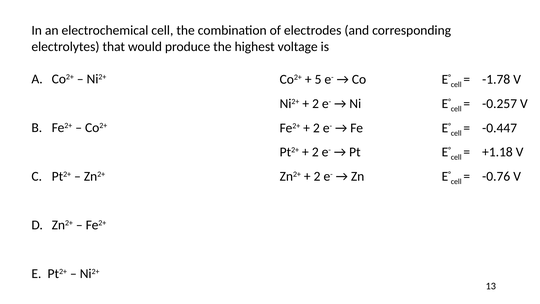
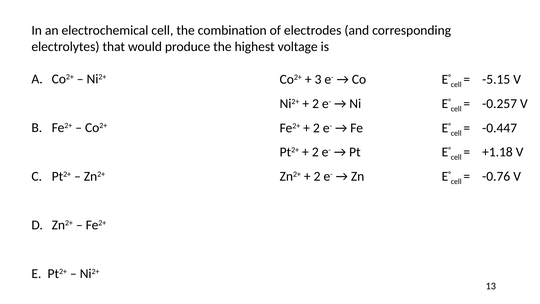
5: 5 -> 3 (318, 79)
-1.78: -1.78 -> -5.15 (496, 79)
